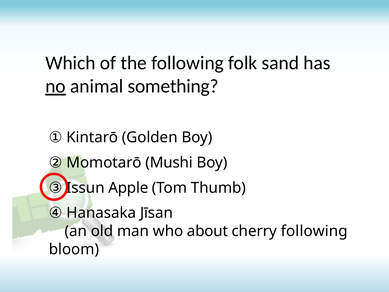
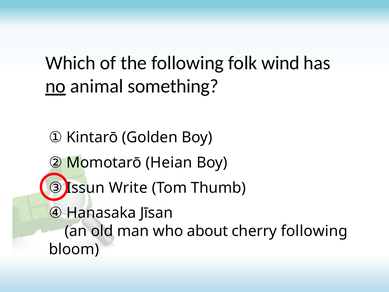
sand: sand -> wind (280, 63)
Mushi: Mushi -> Heian (169, 162)
Apple: Apple -> Write (128, 188)
